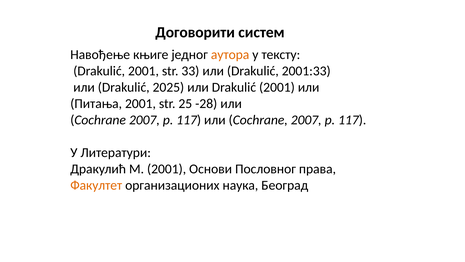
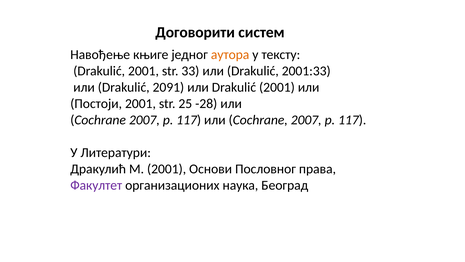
2025: 2025 -> 2091 (168, 87)
Питања: Питања -> Постоји (96, 103)
Факултет colour: orange -> purple (96, 185)
